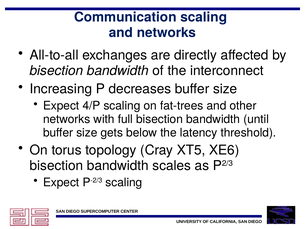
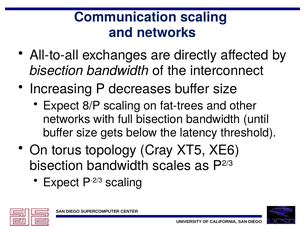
4/P: 4/P -> 8/P (91, 106)
